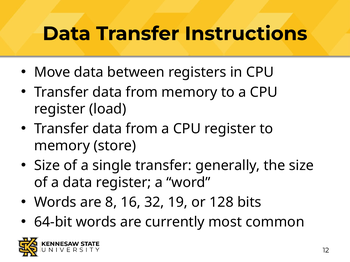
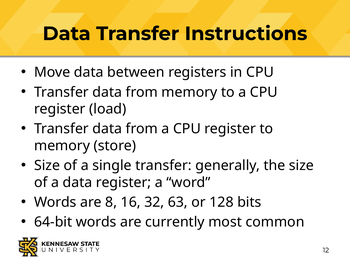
19: 19 -> 63 (178, 203)
